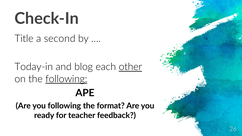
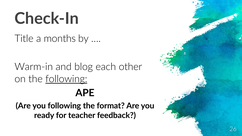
second: second -> months (60, 39)
Today-in: Today-in -> Warm-in (34, 67)
other underline: present -> none (130, 67)
